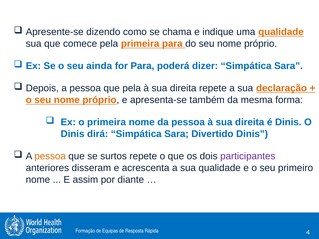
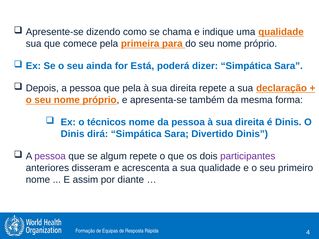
for Para: Para -> Está (142, 66)
o primeira: primeira -> técnicos (107, 122)
pessoa colour: orange -> purple (50, 156)
surtos: surtos -> algum (114, 156)
